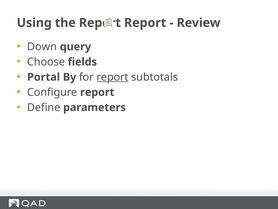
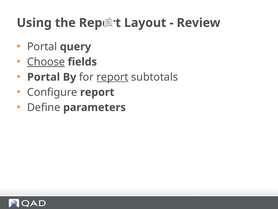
Report Report: Report -> Layout (145, 23)
Down: Down -> Portal (42, 47)
Choose underline: none -> present (46, 62)
